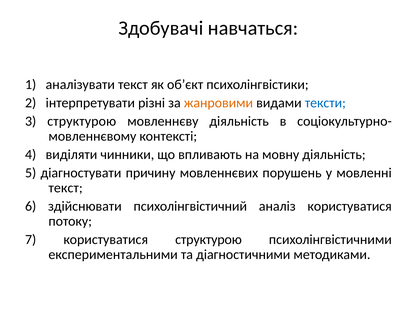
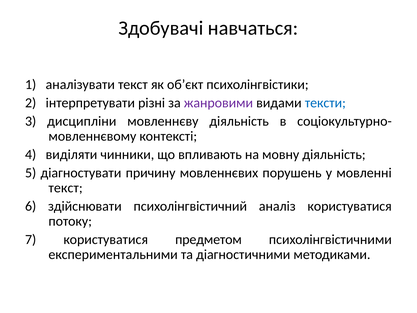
жанровими colour: orange -> purple (218, 103)
3 структурою: структурою -> дисципліни (82, 121)
користуватися структурою: структурою -> предметом (209, 239)
